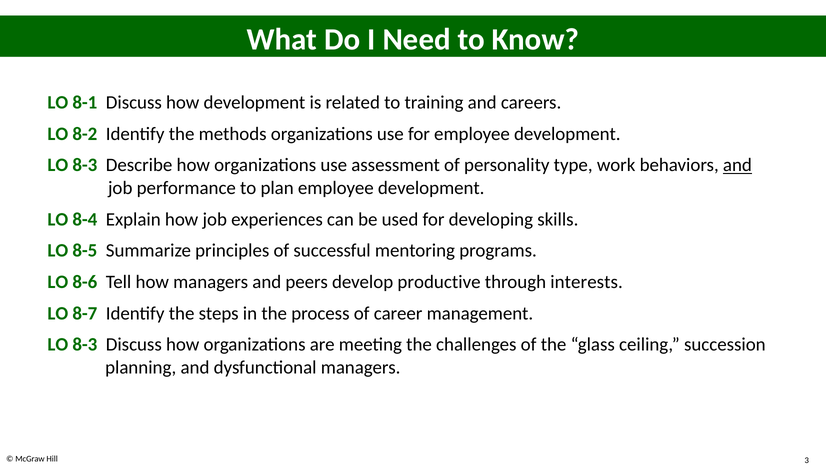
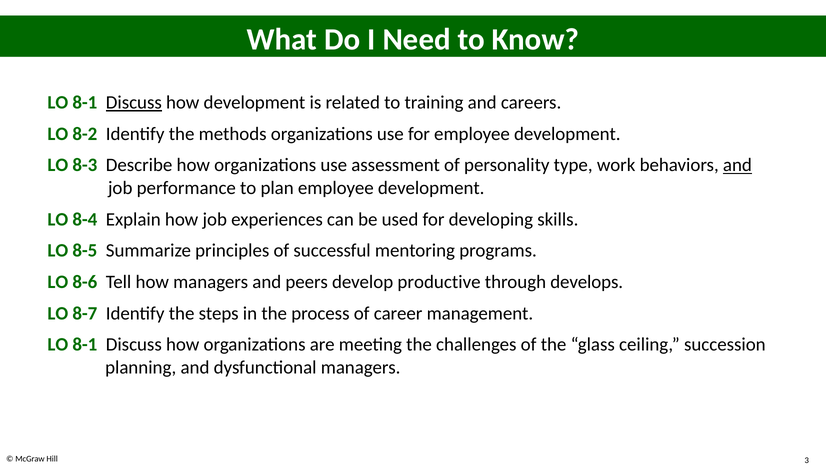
Discuss underline: none -> present (134, 102)
interests: interests -> develops (587, 282)
8-3: 8-3 -> 8-1 (85, 344)
